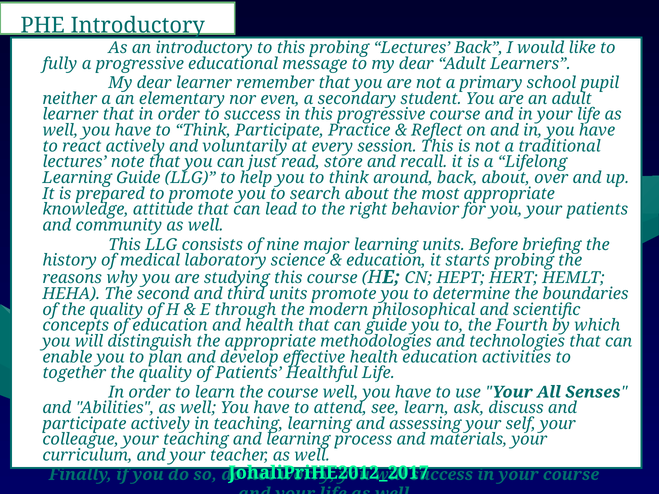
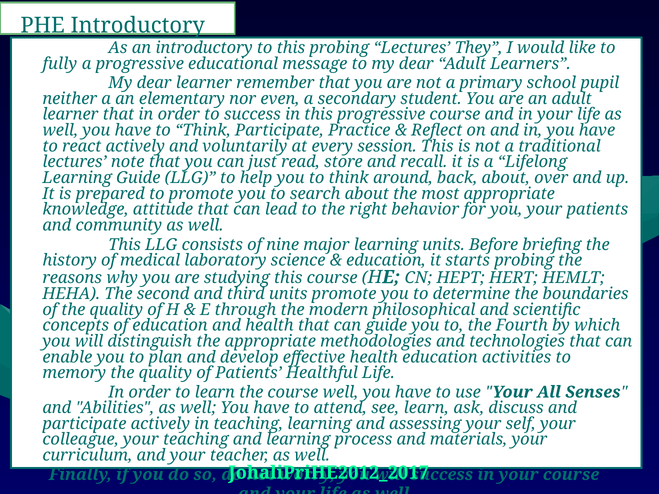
Lectures Back: Back -> They (479, 48)
together: together -> memory (74, 373)
